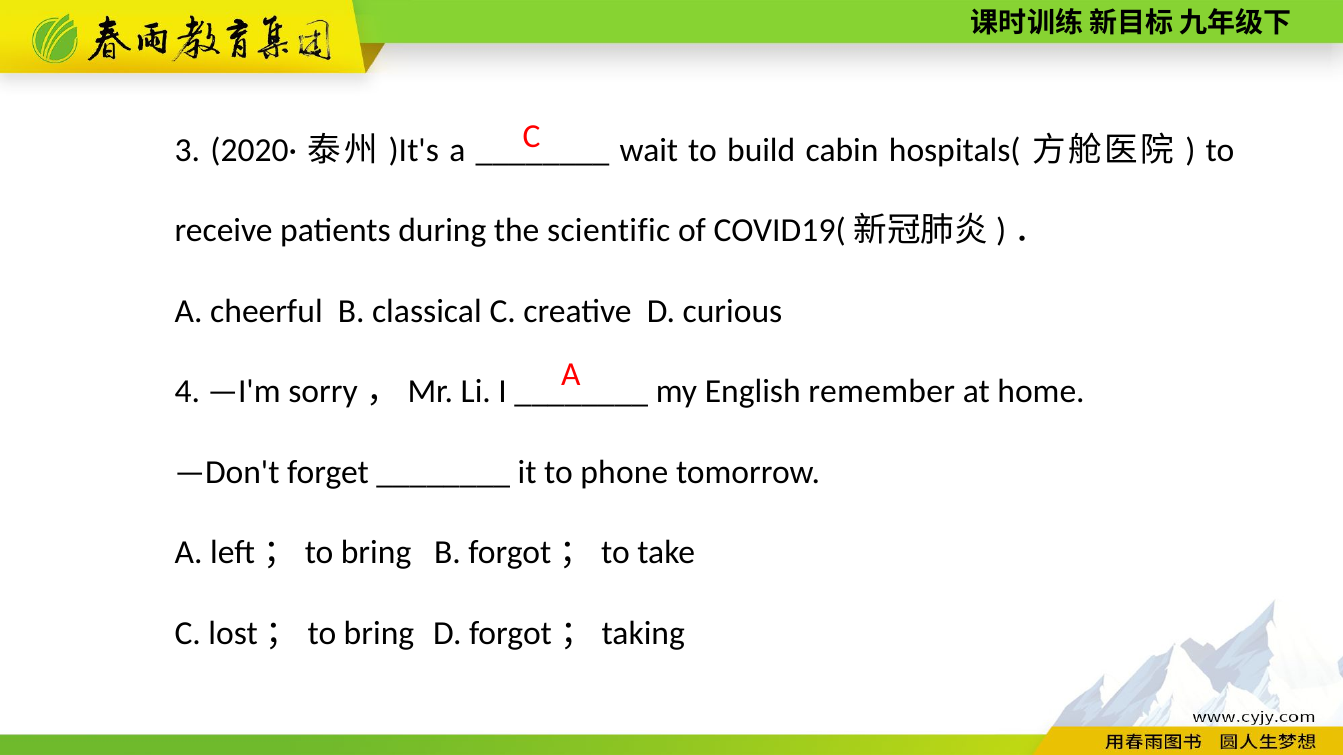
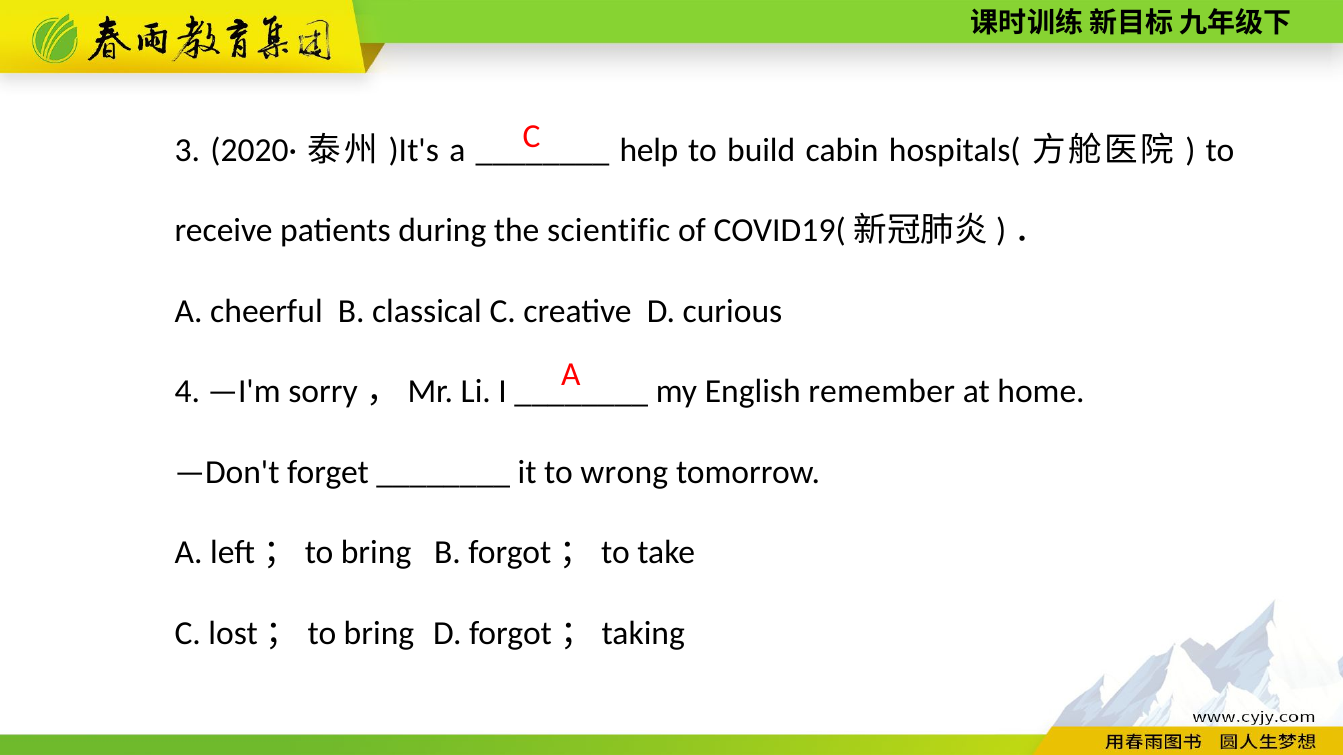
wait: wait -> help (649, 150)
phone: phone -> wrong (624, 473)
